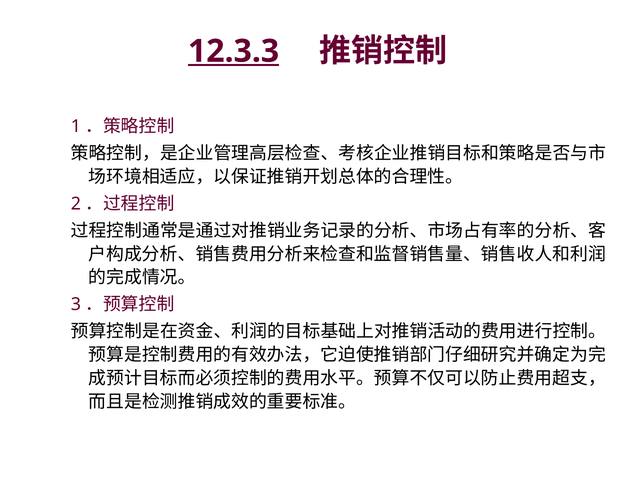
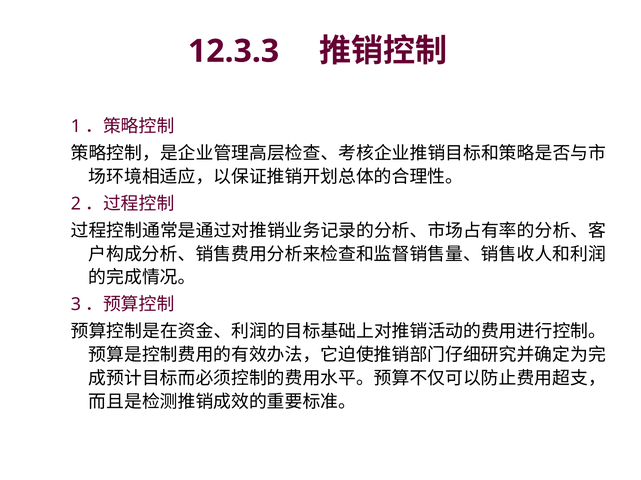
12.3.3 underline: present -> none (234, 51)
